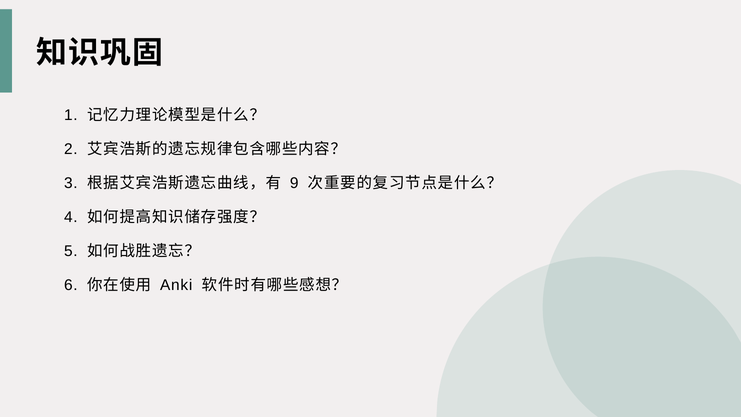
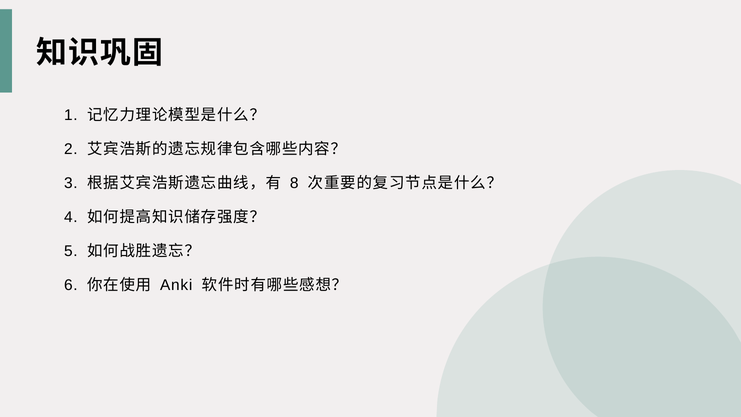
9: 9 -> 8 (294, 183)
